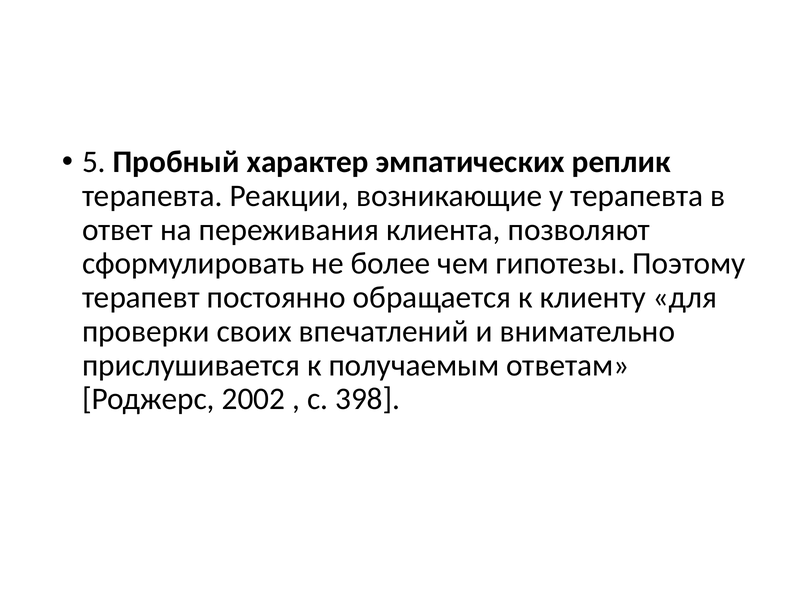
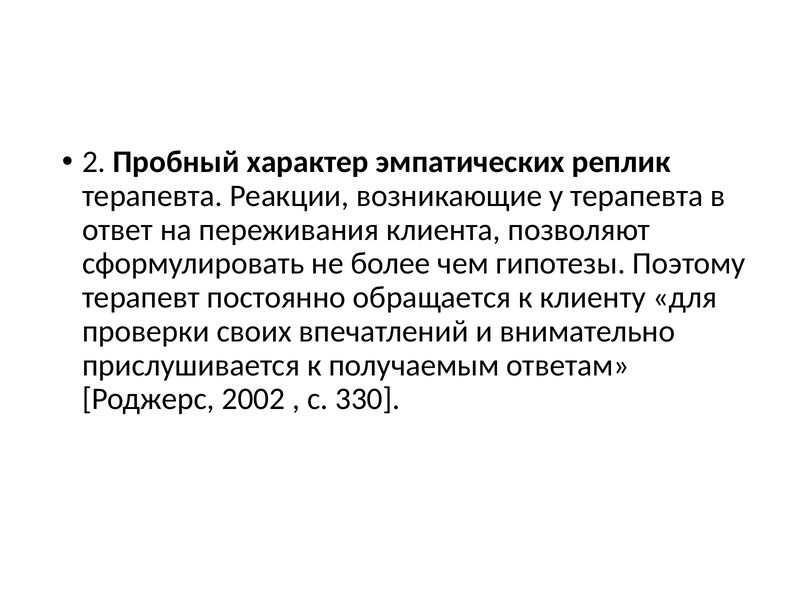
5: 5 -> 2 (94, 162)
398: 398 -> 330 (368, 399)
